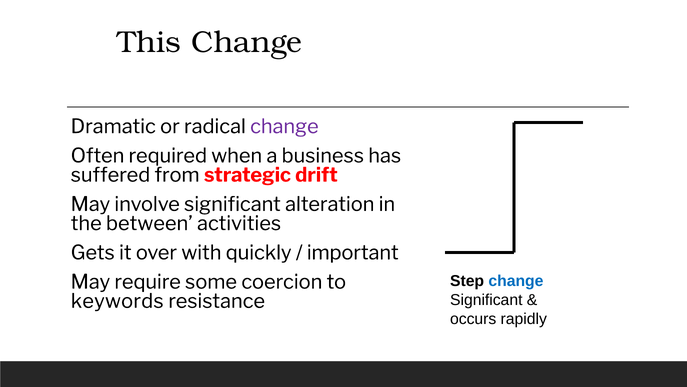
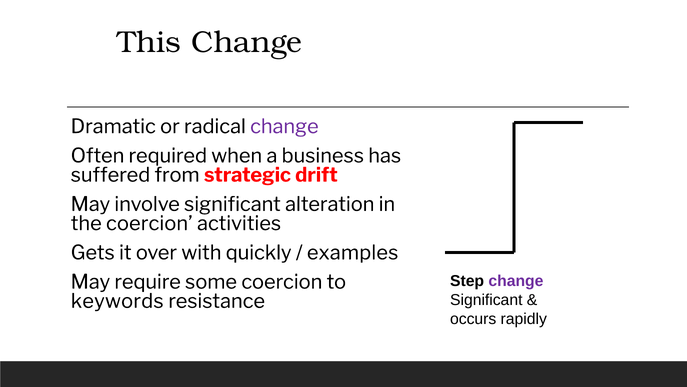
the between: between -> coercion (149, 223)
important: important -> examples (353, 252)
change colour: blue -> purple (516, 281)
